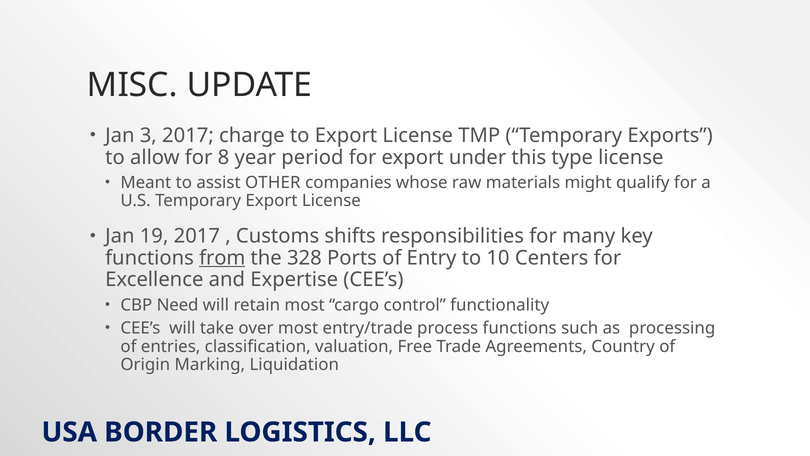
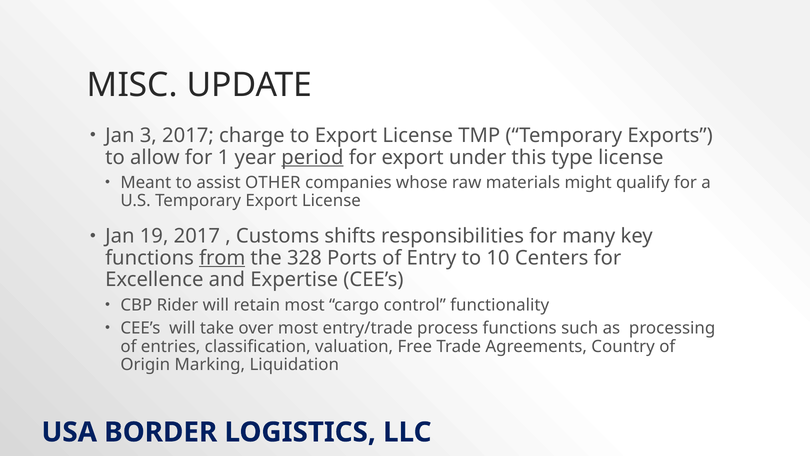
8: 8 -> 1 (224, 157)
period underline: none -> present (312, 157)
Need: Need -> Rider (177, 305)
